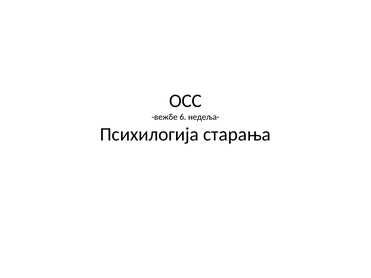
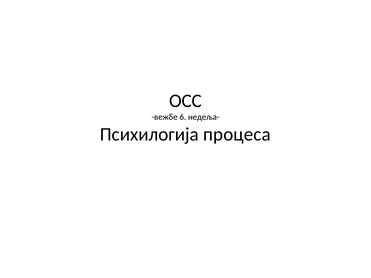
старања: старања -> процеса (237, 134)
